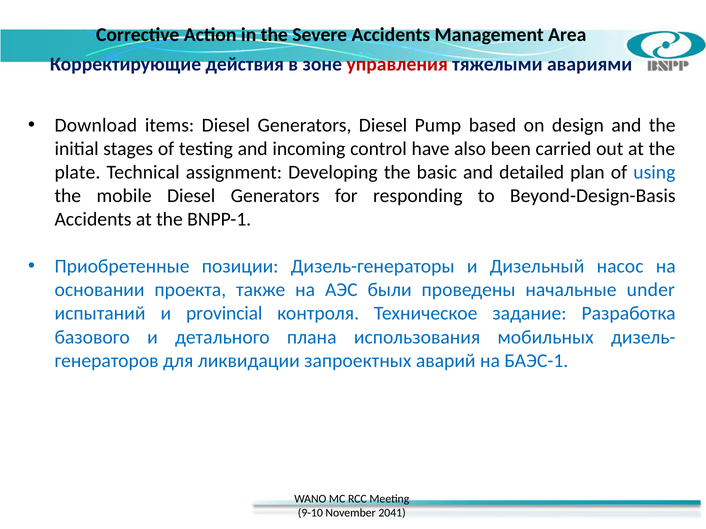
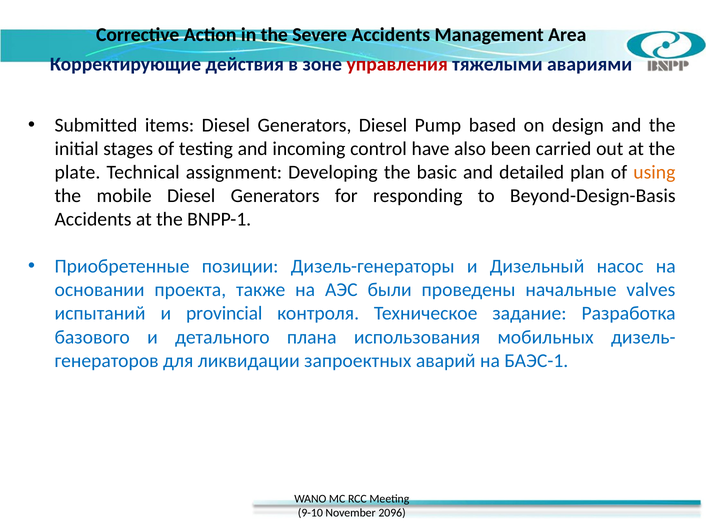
Download: Download -> Submitted (96, 125)
using colour: blue -> orange (654, 173)
under: under -> valves (651, 290)
2041: 2041 -> 2096 (392, 513)
